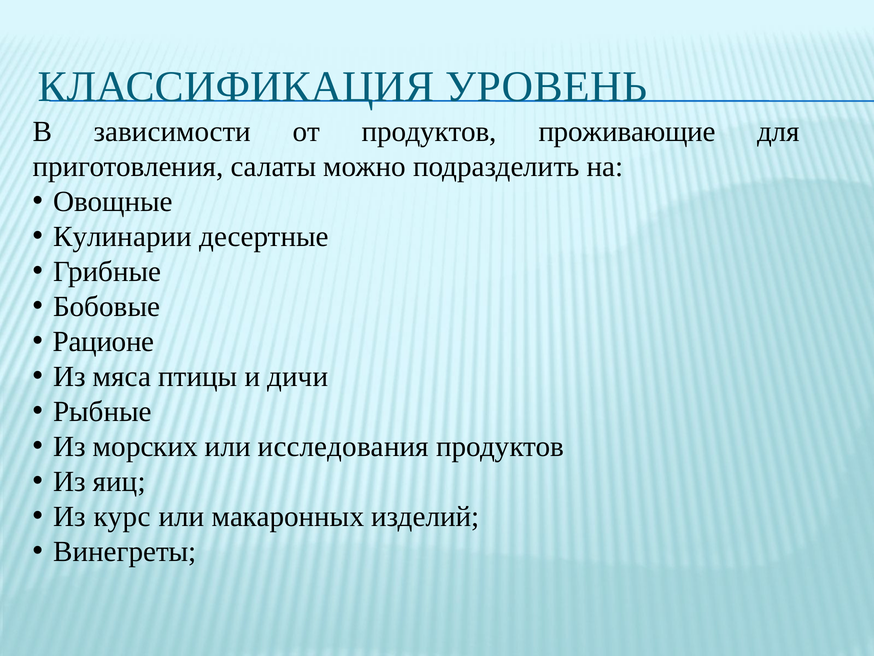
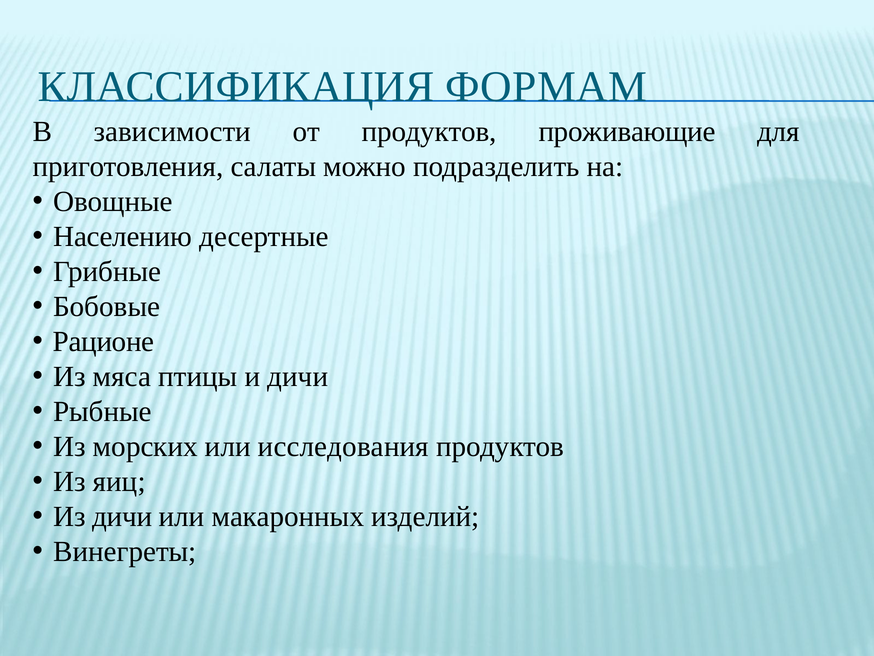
УРОВЕНЬ: УРОВЕНЬ -> ФОРМАМ (546, 87)
Кулинарии: Кулинарии -> Населению (123, 237)
Из курс: курс -> дичи (122, 516)
